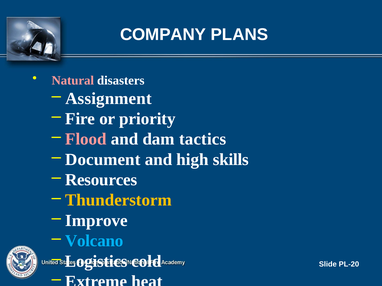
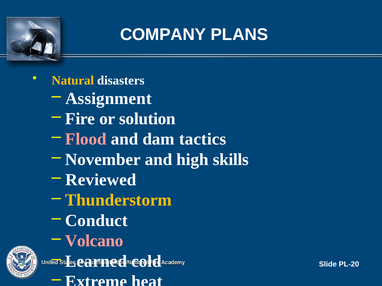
Natural colour: pink -> yellow (73, 80)
priority: priority -> solution (147, 119)
Document: Document -> November (103, 160)
Resources: Resources -> Reviewed (101, 180)
Improve: Improve -> Conduct (96, 221)
Volcano colour: light blue -> pink (94, 241)
Logistics: Logistics -> Learned (96, 262)
